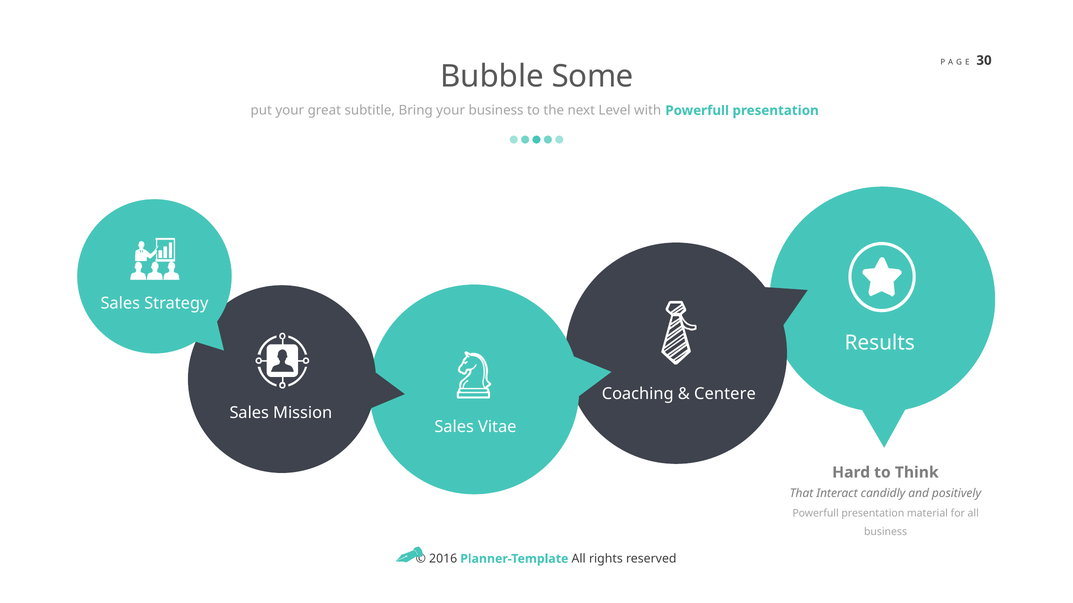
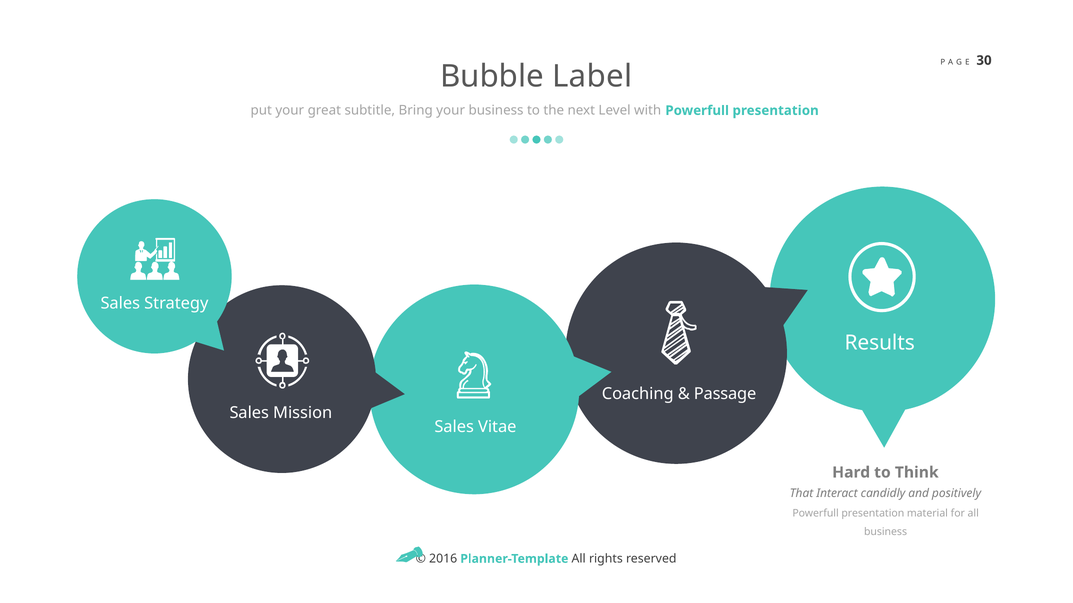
Some: Some -> Label (592, 77)
Centere: Centere -> Passage (725, 394)
